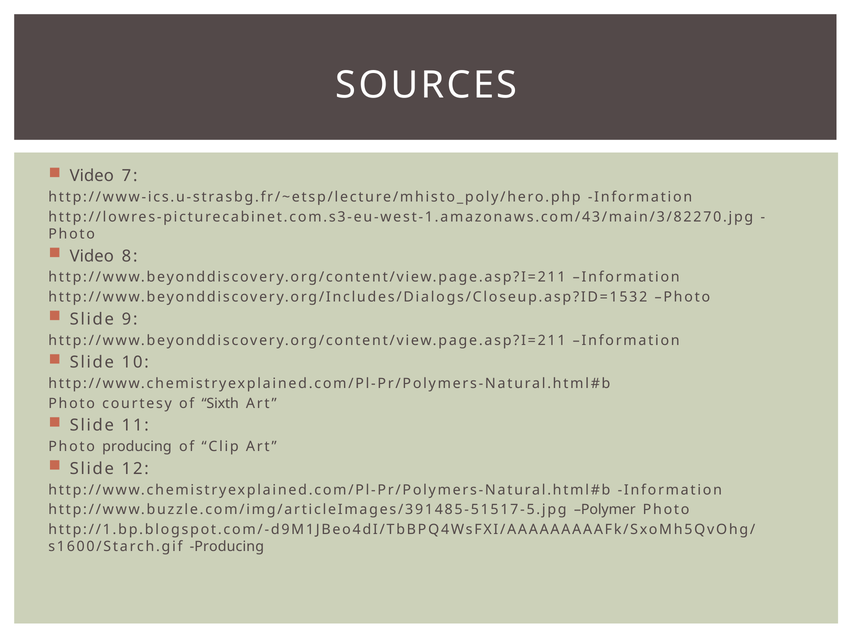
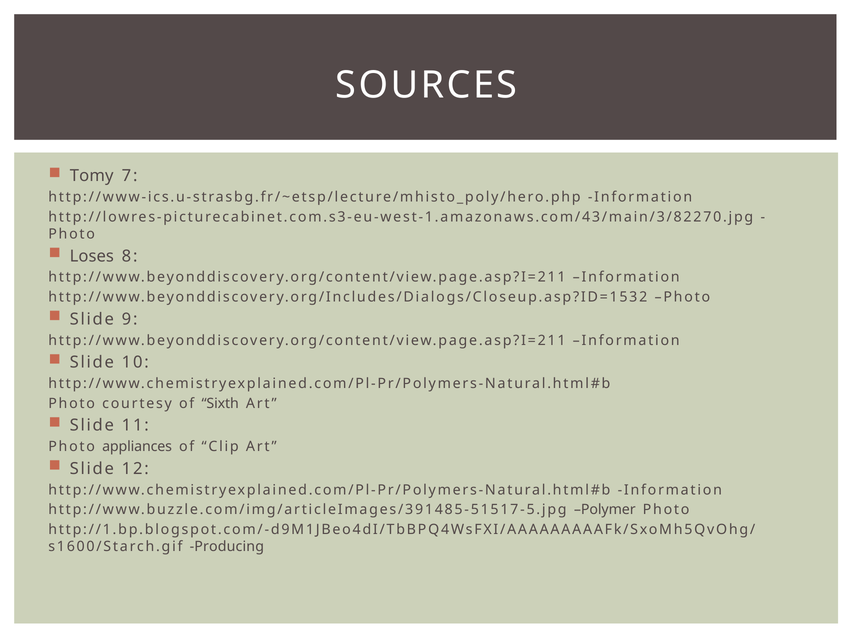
Video: Video -> Tomy (92, 176)
Video: Video -> Loses (92, 256)
Photo producing: producing -> appliances (137, 446)
